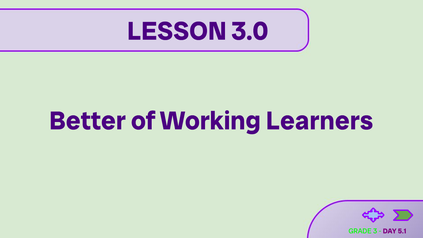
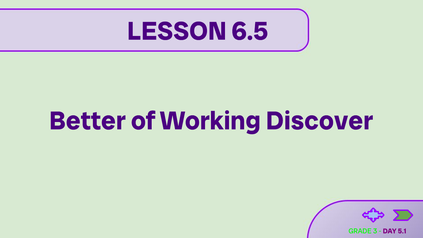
3.0: 3.0 -> 6.5 (250, 31)
Learners: Learners -> Discover (319, 121)
